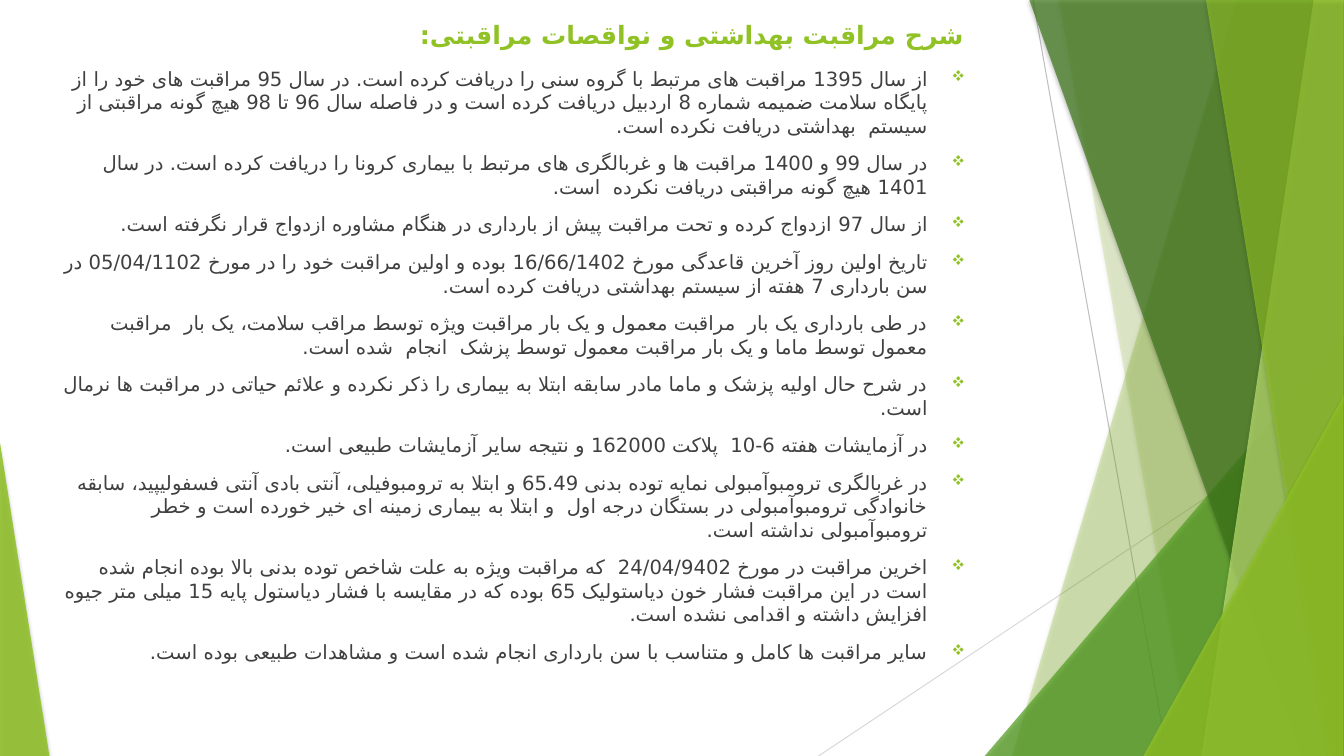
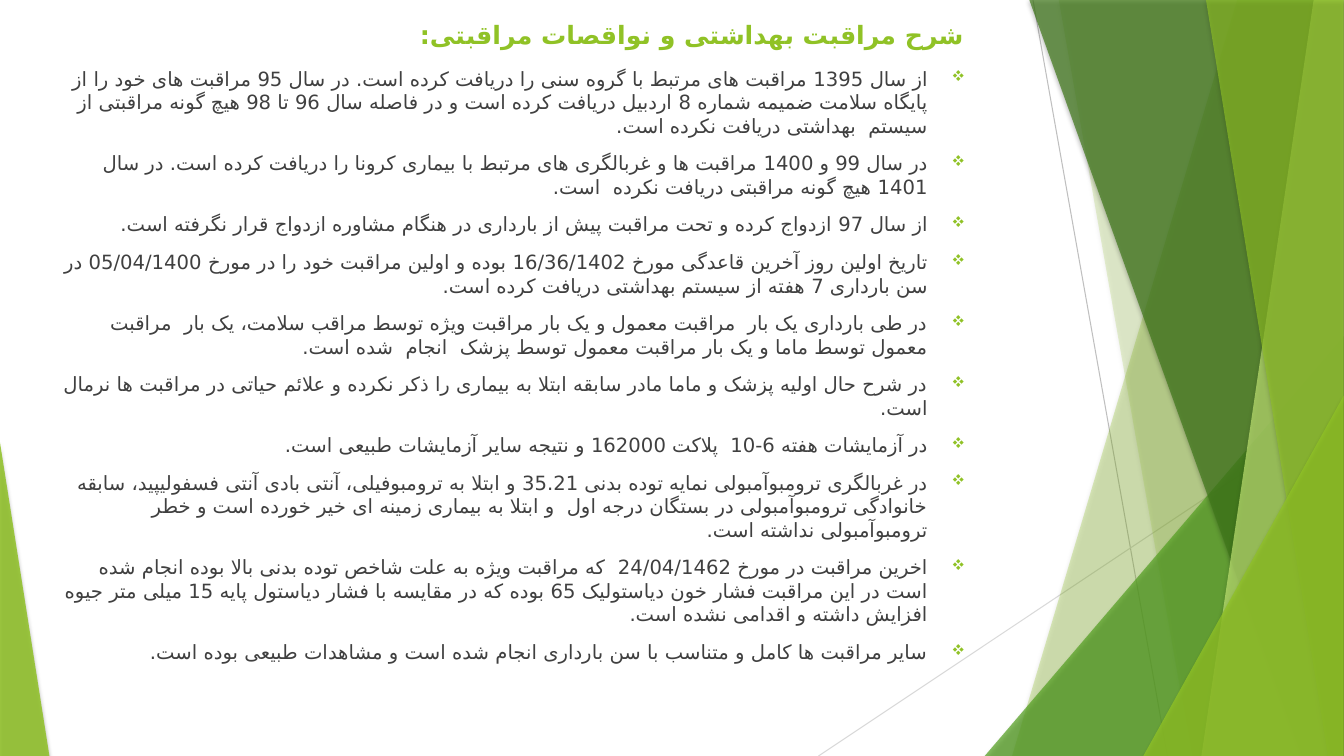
05/04/1102: 05/04/1102 -> 05/04/1400 (145, 263)
16/66/1402: 16/66/1402 -> 16/36/1402 (569, 263)
65.49: 65.49 -> 35.21 (550, 484)
24/04/9402: 24/04/9402 -> 24/04/1462 (674, 568)
